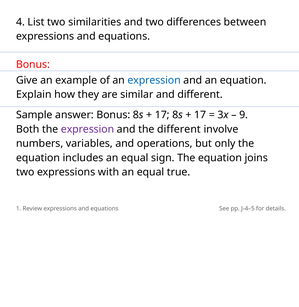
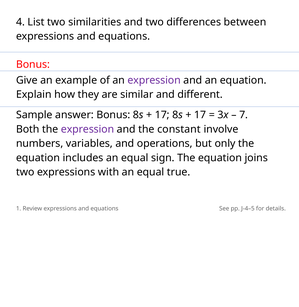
expression colour: blue -> purple (154, 80)
9: 9 -> 7 (244, 115)
the different: different -> constant (179, 129)
